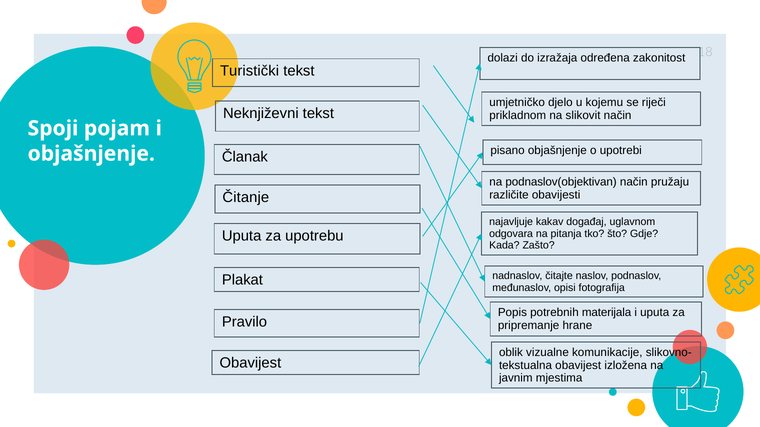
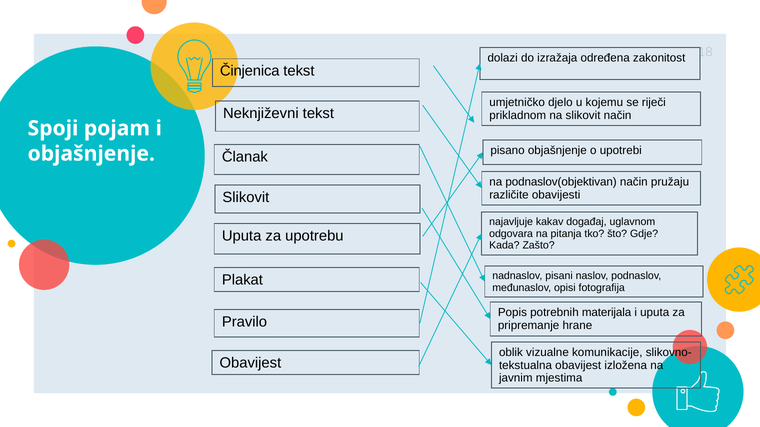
Turistički: Turistički -> Činjenica (250, 71)
Čitanje: Čitanje -> Slikovit (246, 198)
čitajte: čitajte -> pisani (559, 276)
